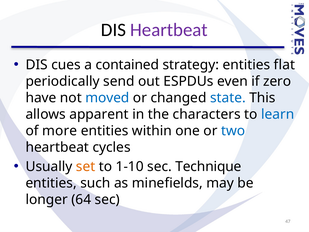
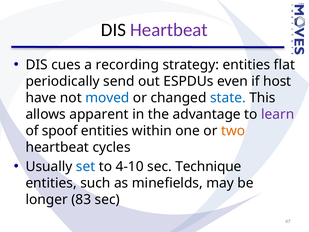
contained: contained -> recording (127, 65)
zero: zero -> host (277, 81)
characters: characters -> advantage (207, 114)
learn colour: blue -> purple (278, 114)
more: more -> spoof (60, 131)
two colour: blue -> orange (233, 131)
set colour: orange -> blue (86, 166)
1-10: 1-10 -> 4-10 (130, 166)
64: 64 -> 83 (81, 199)
